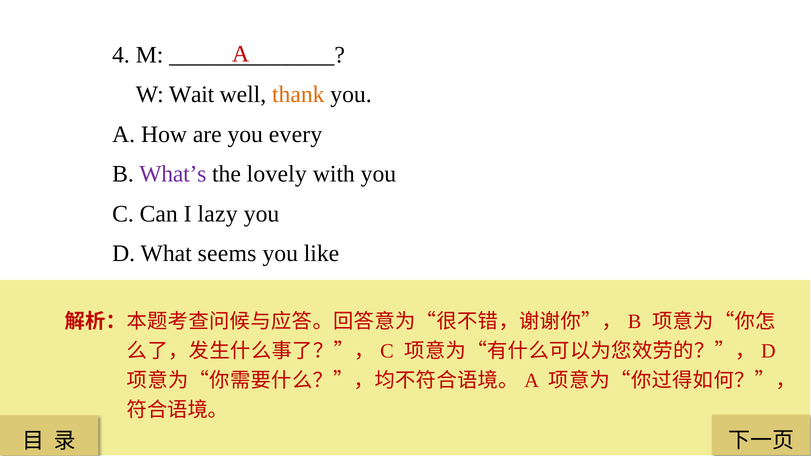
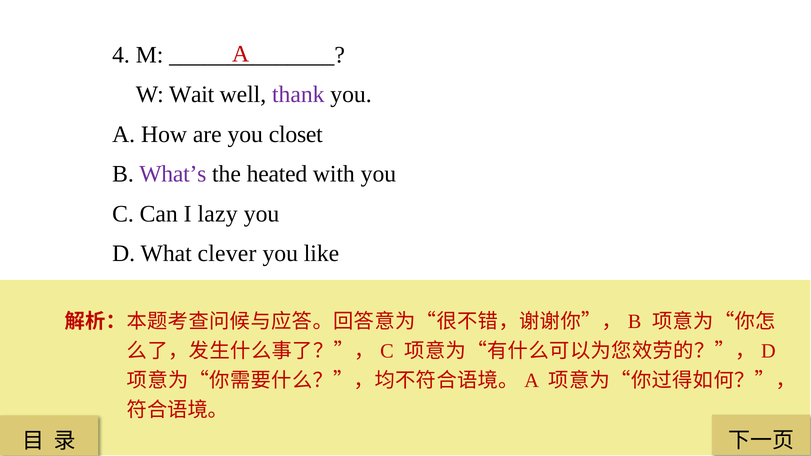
thank colour: orange -> purple (298, 95)
every: every -> closet (296, 134)
lovely: lovely -> heated (277, 174)
seems: seems -> clever (227, 254)
